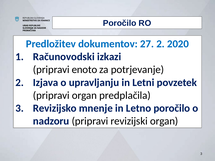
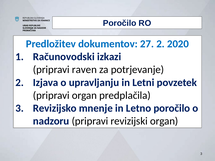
enoto: enoto -> raven (84, 70)
